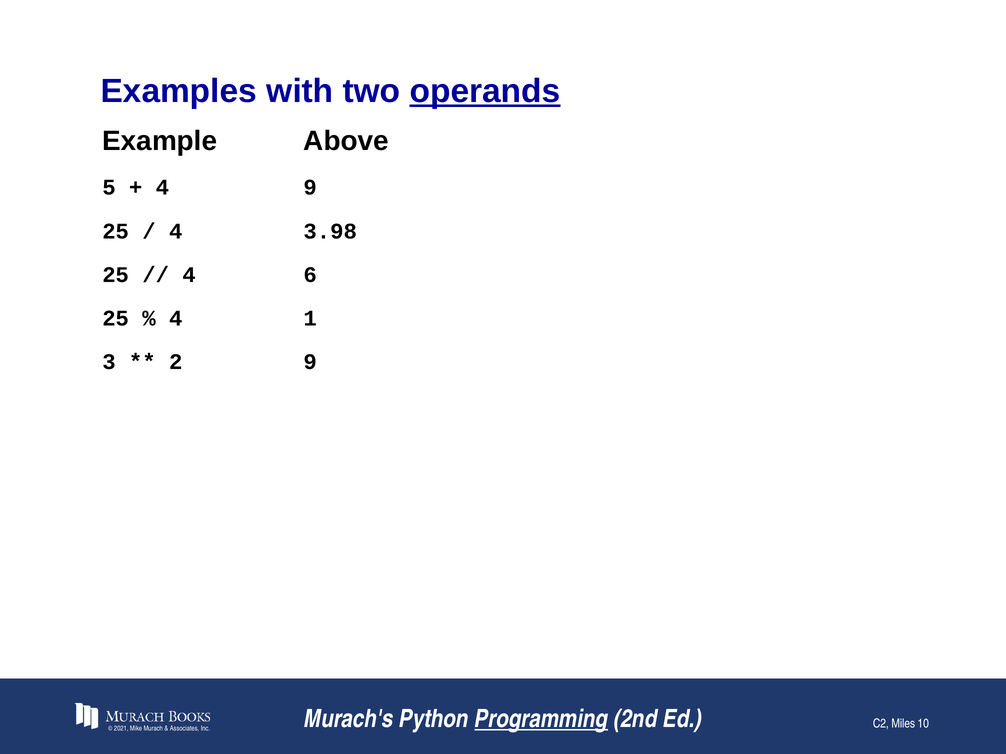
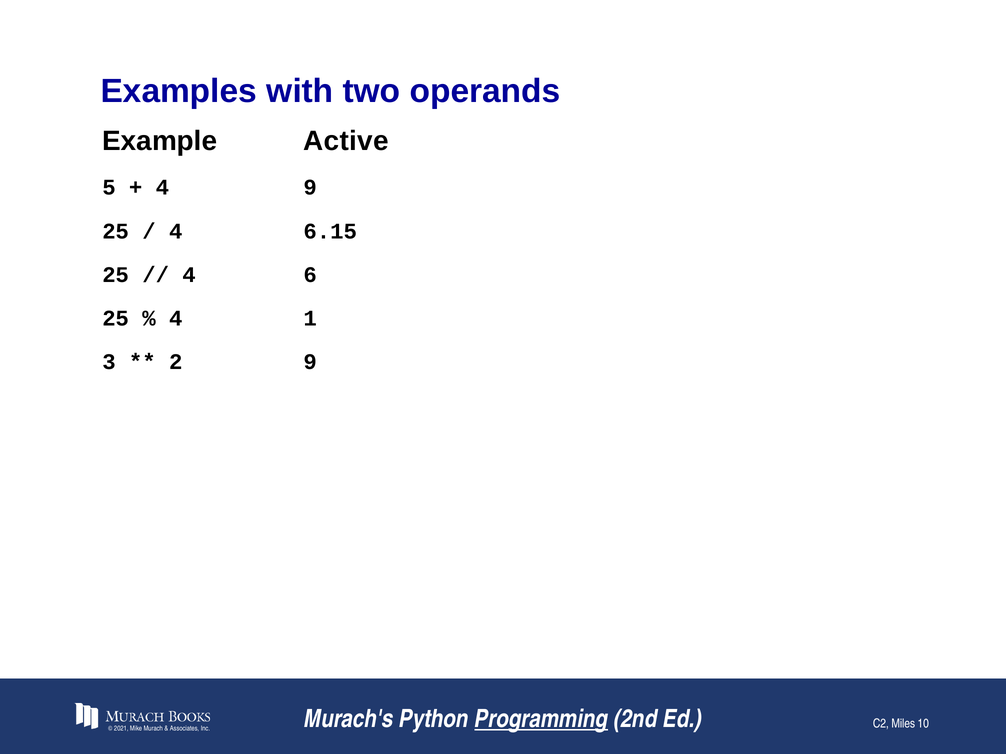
operands underline: present -> none (485, 91)
Above: Above -> Active (346, 141)
3.98: 3.98 -> 6.15 (330, 231)
